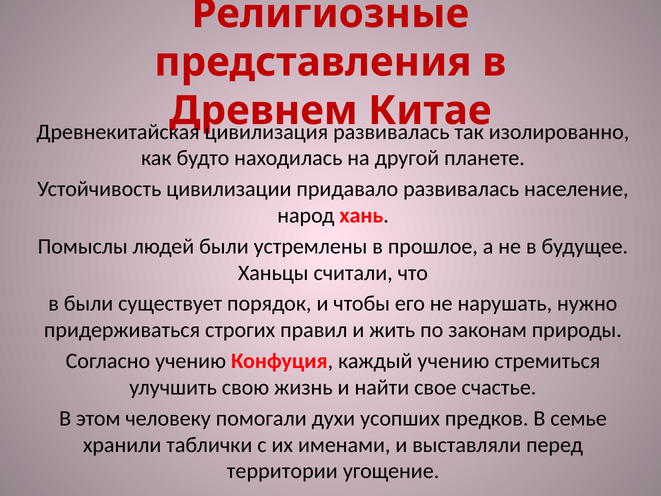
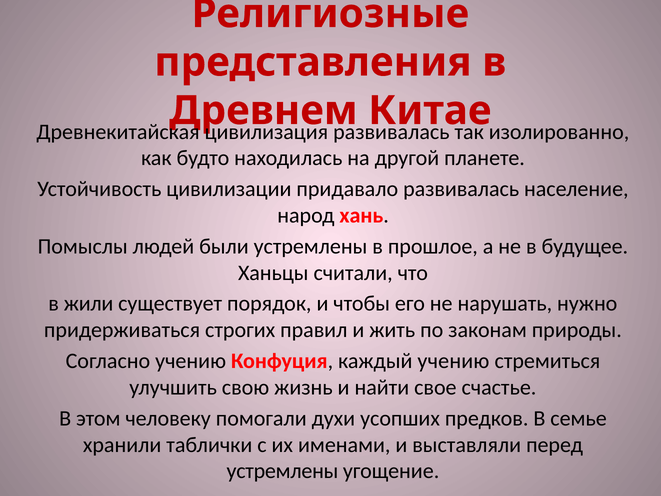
в были: были -> жили (89, 304)
территории: территории -> устремлены (282, 471)
